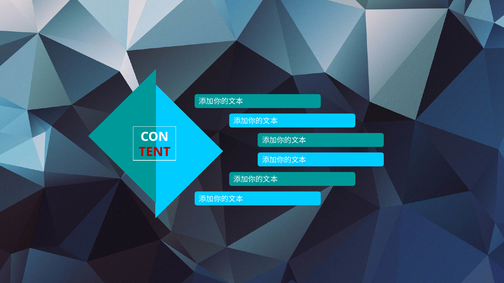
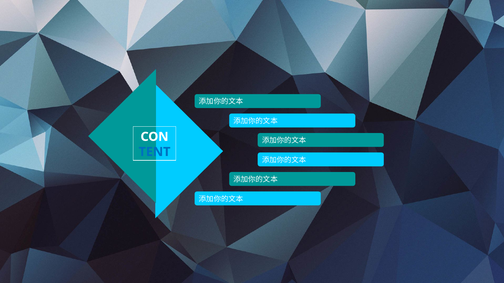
TENT colour: red -> blue (155, 152)
